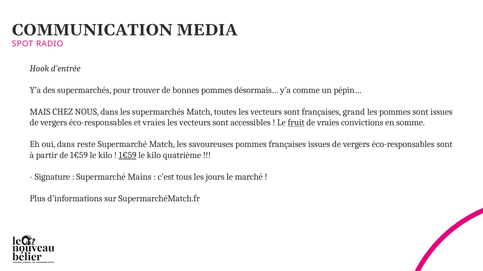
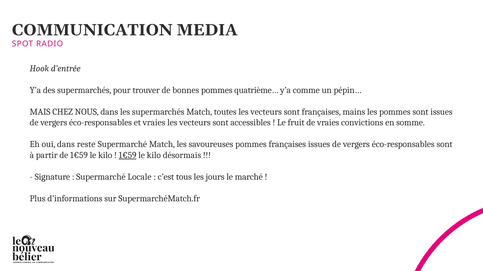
désormais…: désormais… -> quatrième… (256, 90)
grand: grand -> mains (354, 112)
fruit underline: present -> none (296, 123)
quatrième: quatrième -> désormais (182, 156)
Mains: Mains -> Locale (139, 177)
